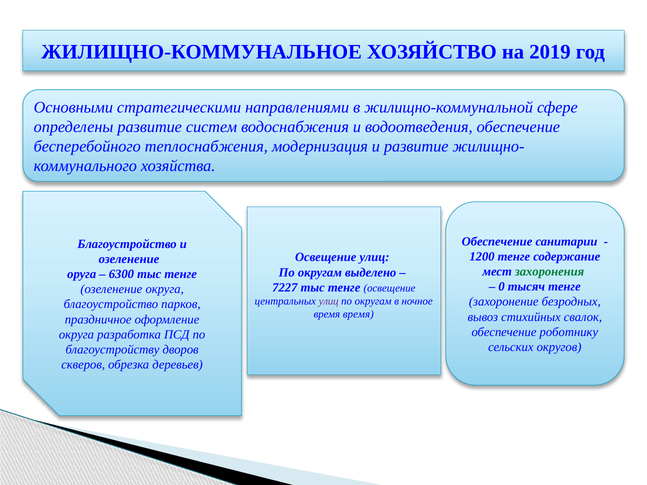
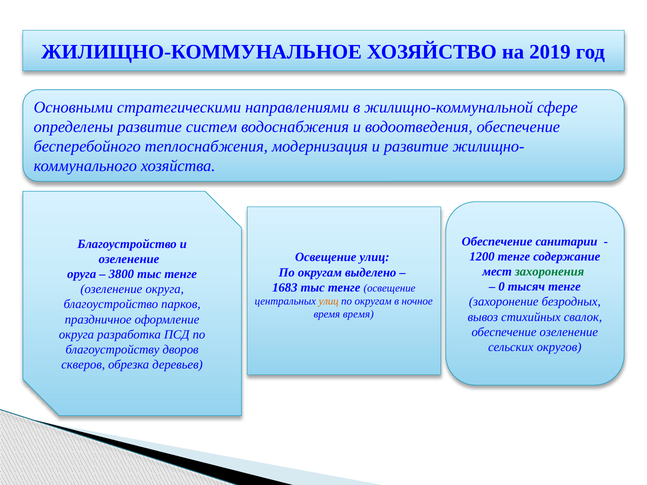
6300: 6300 -> 3800 (121, 274)
7227: 7227 -> 1683 (285, 288)
улиц colour: purple -> orange (329, 302)
обеспечение роботнику: роботнику -> озеленение (569, 332)
